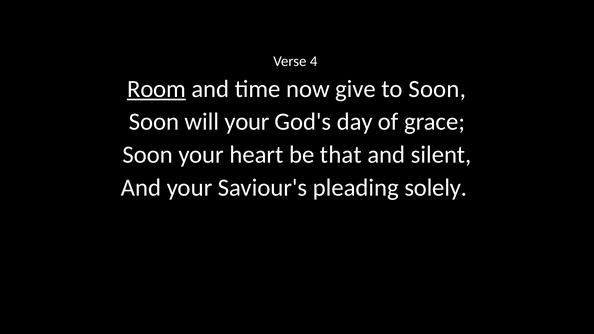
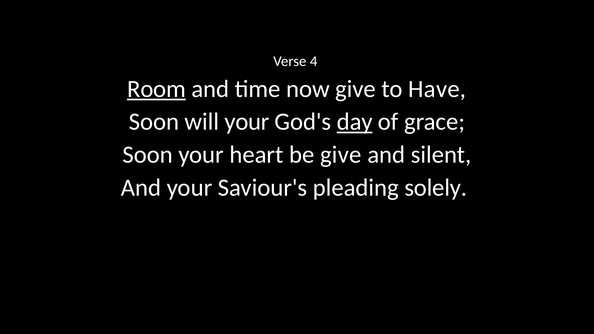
to Soon: Soon -> Have (437, 89)
day underline: none -> present (355, 122)
be that: that -> give (341, 155)
